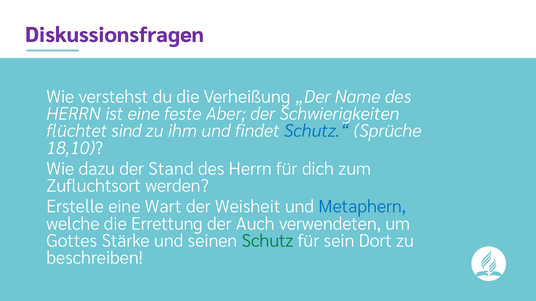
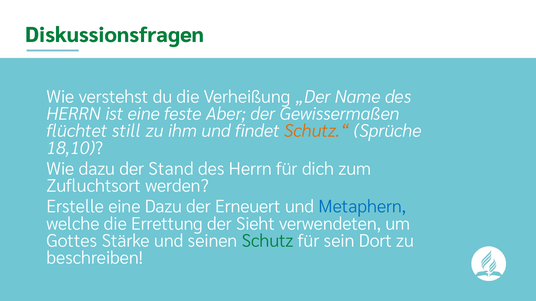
Diskussionsfragen colour: purple -> green (115, 35)
Schwierigkeiten: Schwierigkeiten -> Gewissermaßen (340, 114)
sind: sind -> still (127, 131)
Schutz.“ colour: blue -> orange (317, 131)
eine Wart: Wart -> Dazu (163, 207)
Weisheit: Weisheit -> Erneuert (248, 207)
Auch: Auch -> Sieht (256, 224)
